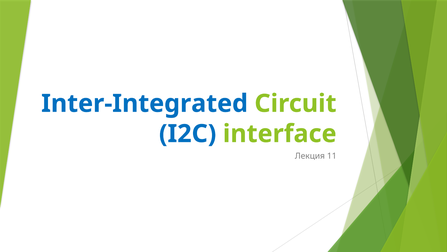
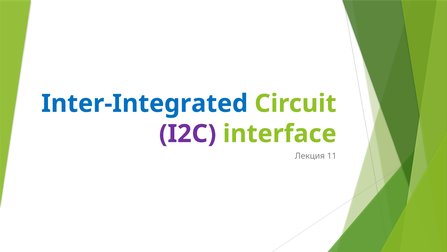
I2C colour: blue -> purple (188, 133)
